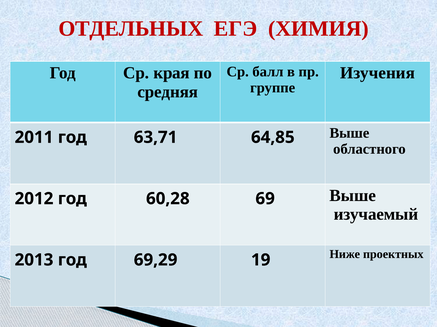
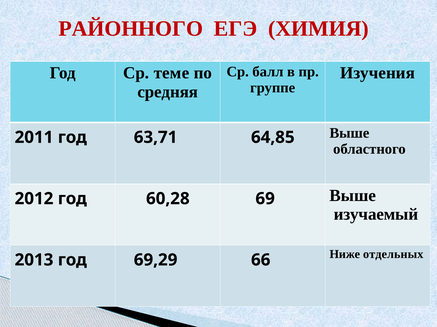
ОТДЕЛЬНЫХ: ОТДЕЛЬНЫХ -> РАЙОННОГО (131, 29)
края: края -> теме (171, 73)
проектных: проектных -> отдельных (393, 255)
19: 19 -> 66 (261, 260)
